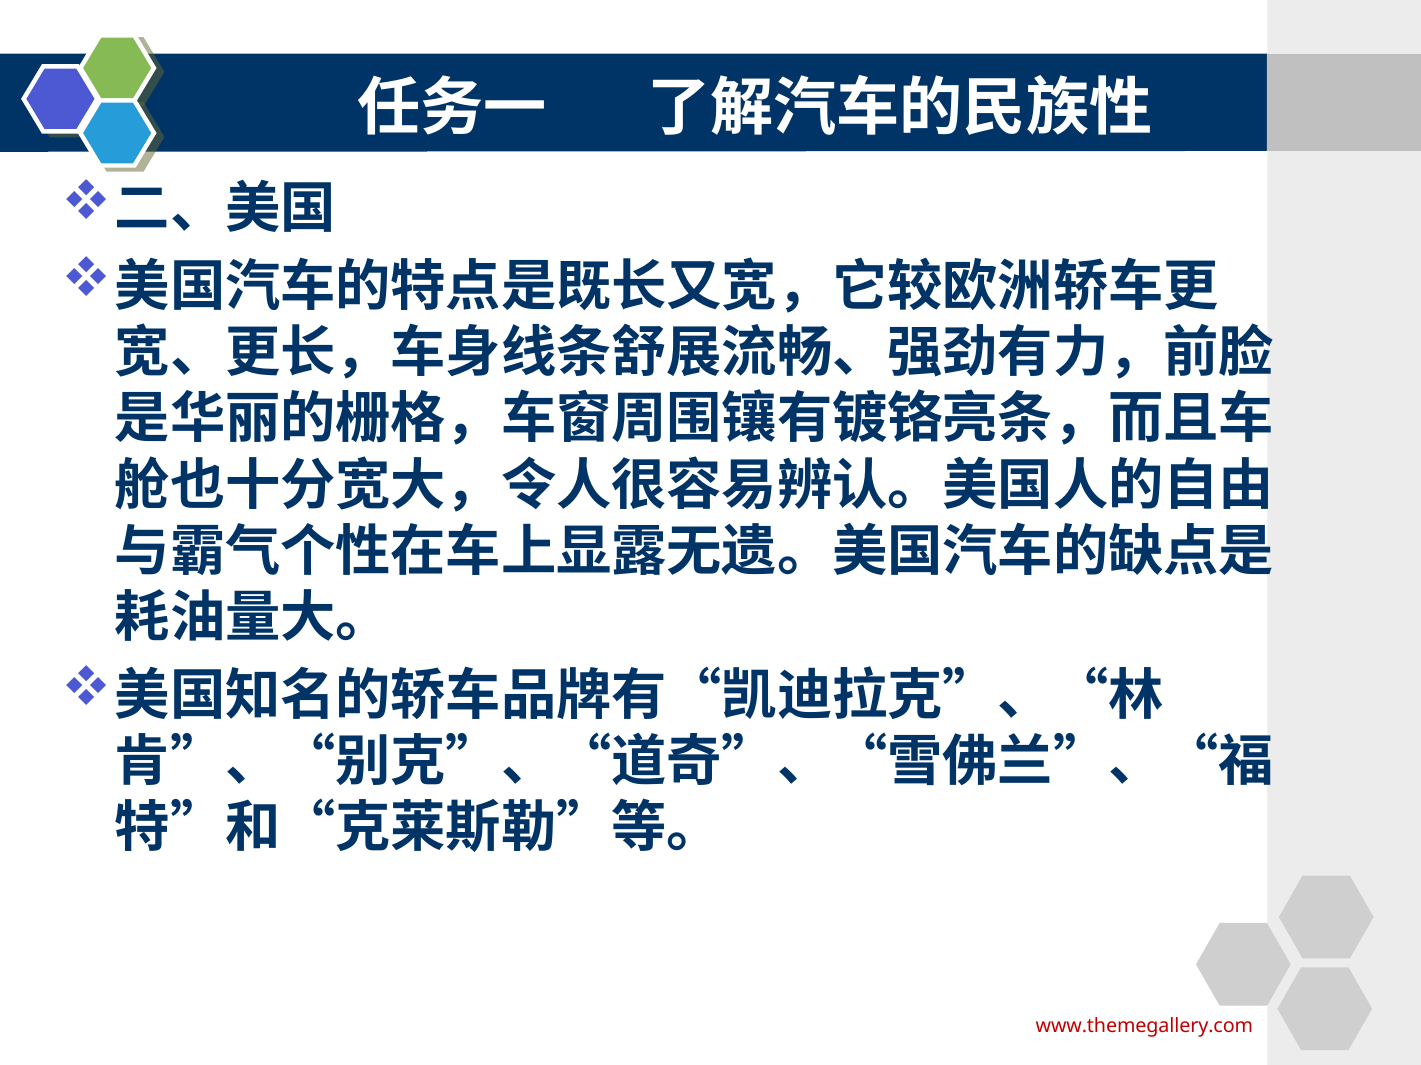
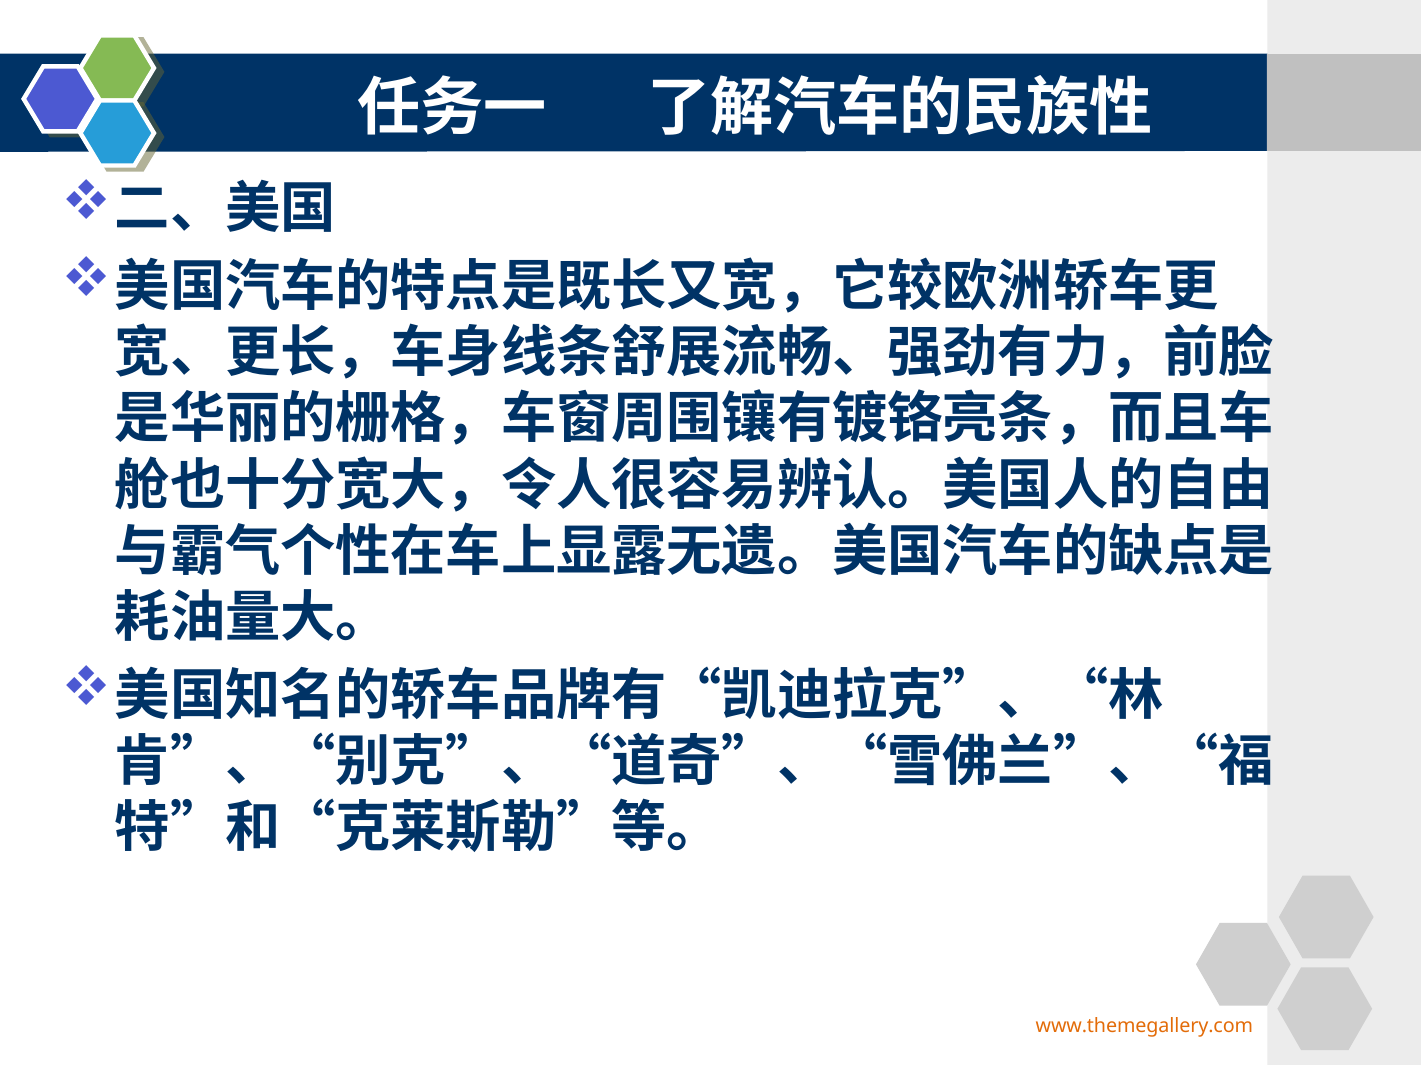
www.themegallery.com colour: red -> orange (1144, 1027)
